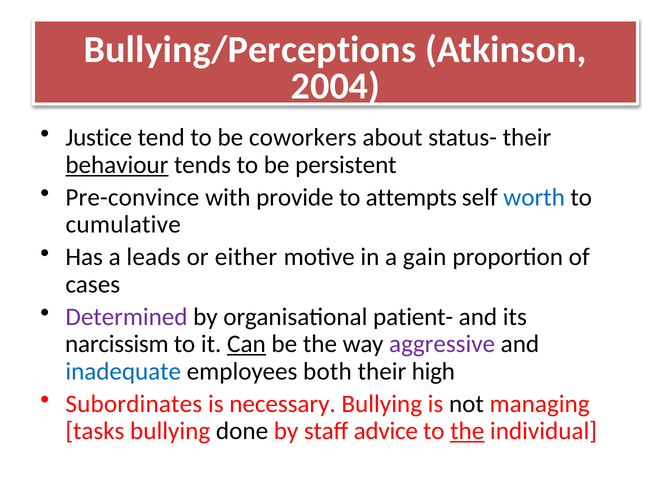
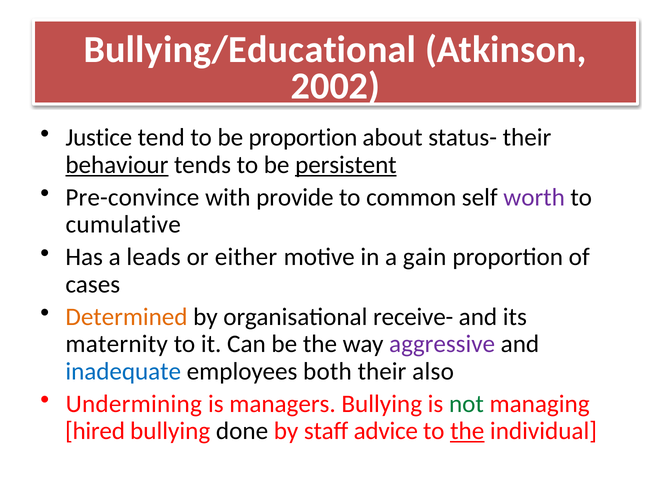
Bullying/Perceptions: Bullying/Perceptions -> Bullying/Educational (250, 49)
2004: 2004 -> 2002 (335, 86)
be coworkers: coworkers -> proportion (303, 138)
persistent underline: none -> present (346, 165)
attempts: attempts -> common (411, 197)
worth colour: blue -> purple (534, 197)
Determined colour: purple -> orange (126, 317)
patient-: patient- -> receive- (413, 317)
narcissism: narcissism -> maternity (117, 344)
Can underline: present -> none (246, 344)
high: high -> also (433, 371)
Subordinates: Subordinates -> Undermining (134, 404)
necessary: necessary -> managers (283, 404)
not colour: black -> green (466, 404)
tasks: tasks -> hired (95, 431)
